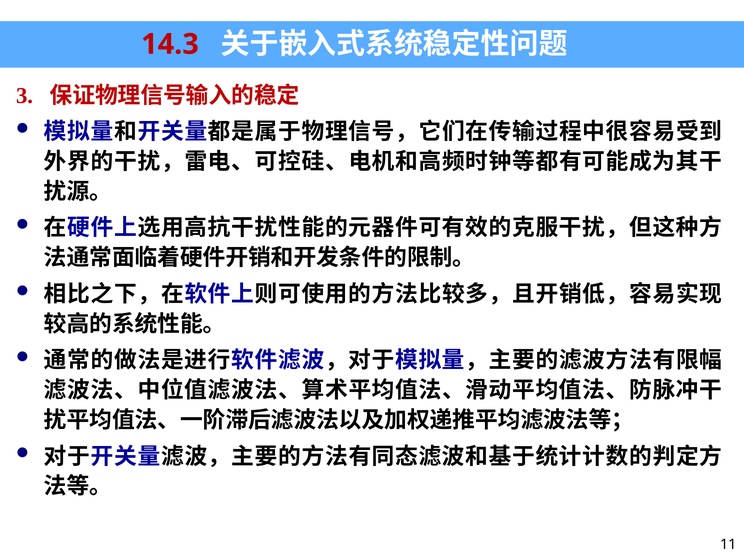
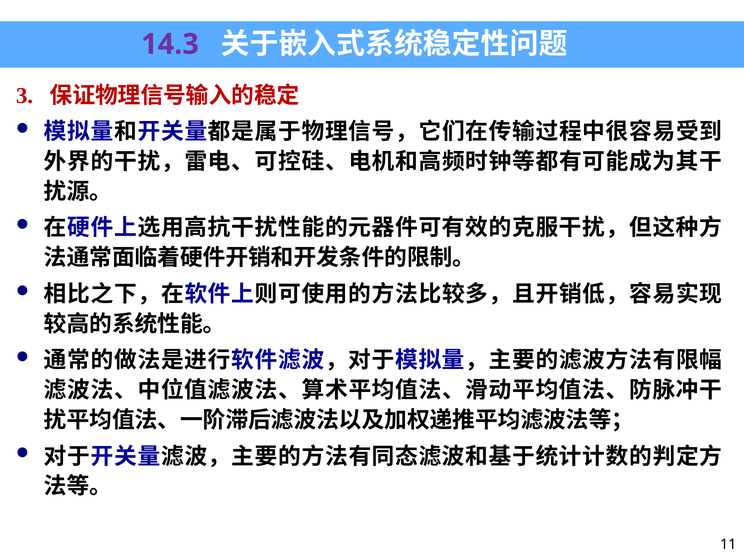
14.3 colour: red -> purple (170, 44)
